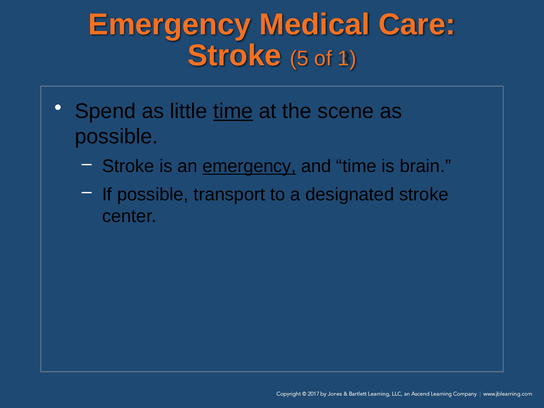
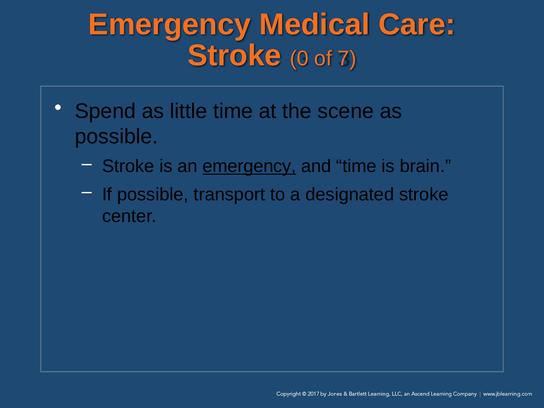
5: 5 -> 0 (299, 58)
1: 1 -> 7 (347, 58)
time underline: present -> none (233, 111)
